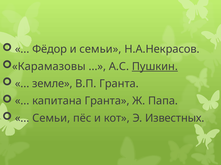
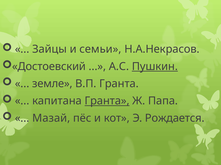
Фёдор: Фёдор -> Зайцы (50, 49)
Карамазовы: Карамазовы -> Достоевский (49, 67)
Гранта underline: none -> present (107, 101)
Семьи: Семьи -> Мазай (51, 119)
Известных: Известных -> Рождается (175, 119)
